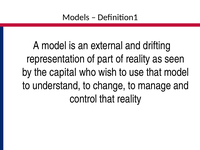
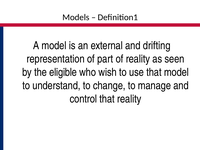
capital: capital -> eligible (63, 72)
